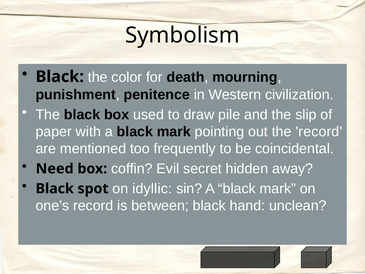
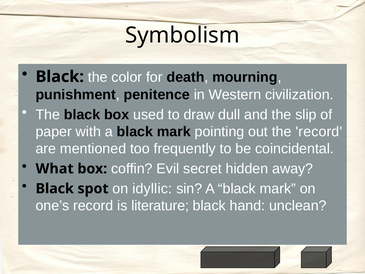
pile: pile -> dull (229, 115)
Need: Need -> What (55, 169)
between: between -> literature (160, 205)
